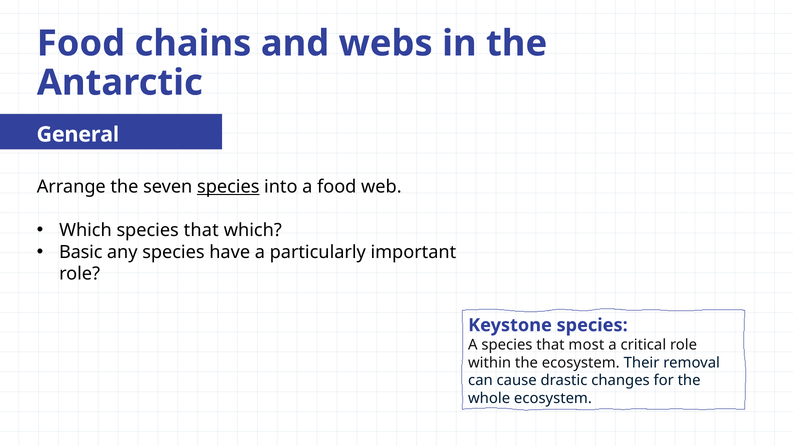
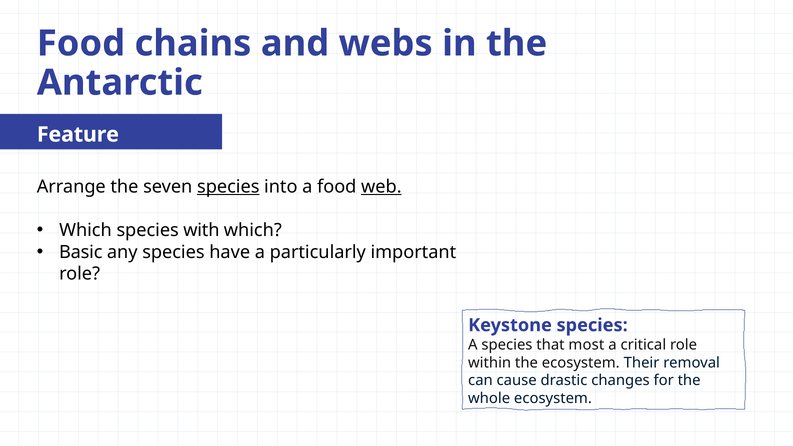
General: General -> Feature (78, 135)
web underline: none -> present (381, 187)
Which species that: that -> with (201, 230)
